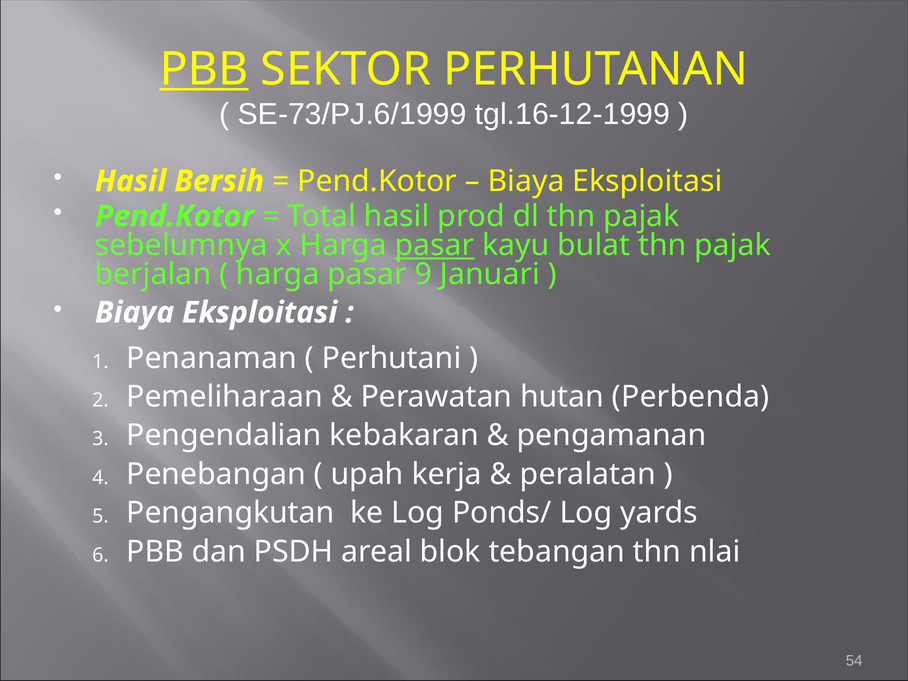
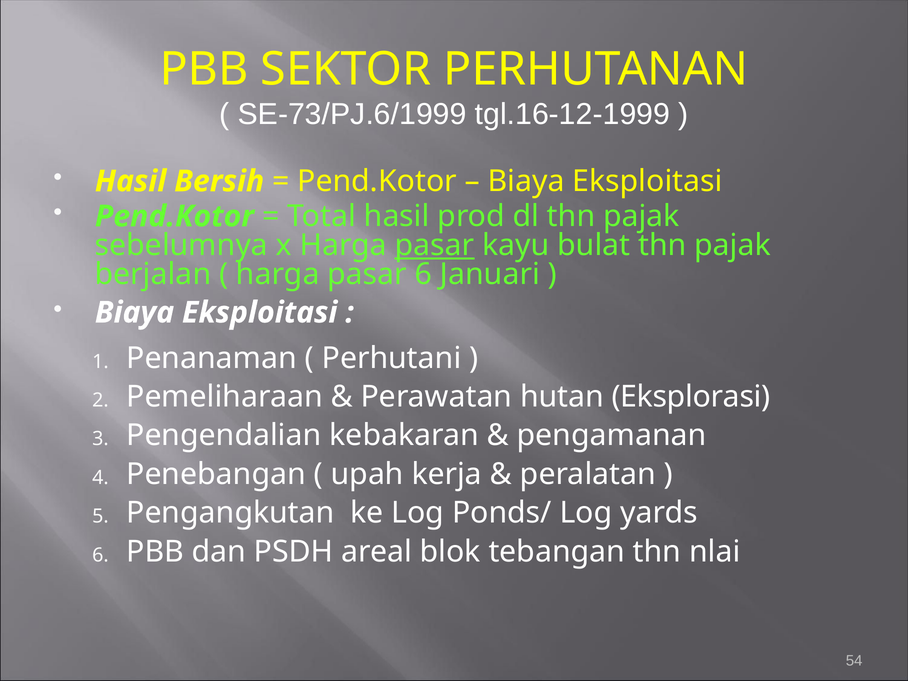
PBB underline: present -> none (204, 69)
pasar 9: 9 -> 6 (424, 274)
Perbenda: Perbenda -> Eksplorasi (691, 397)
